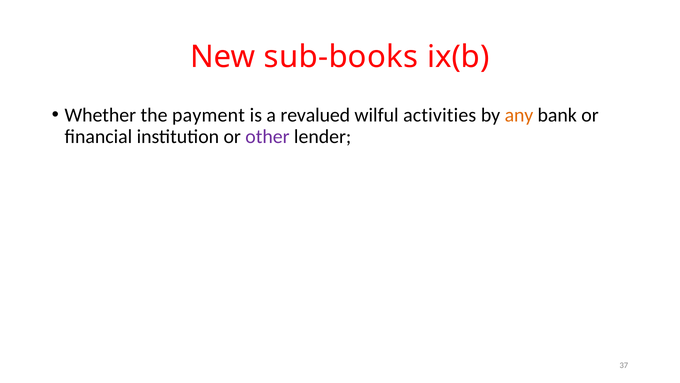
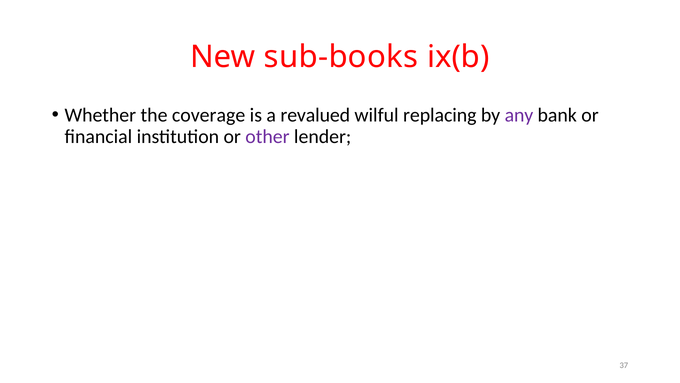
payment: payment -> coverage (209, 115)
activities: activities -> replacing (440, 115)
any colour: orange -> purple (519, 115)
